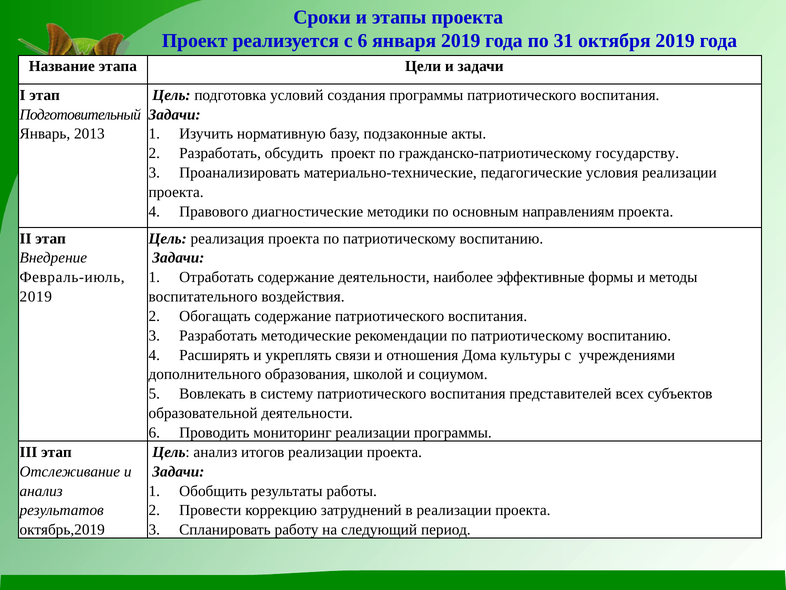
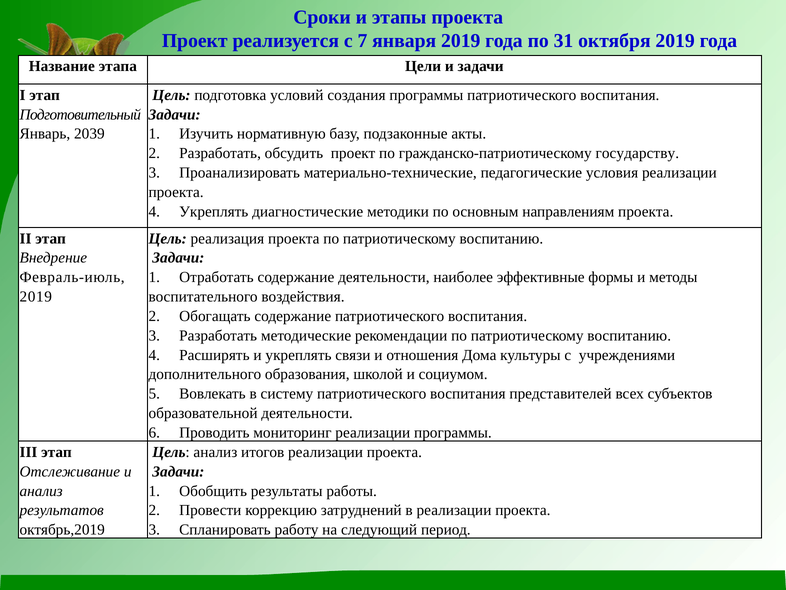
с 6: 6 -> 7 (363, 41)
2013: 2013 -> 2039 (89, 134)
4 Правового: Правового -> Укреплять (214, 211)
